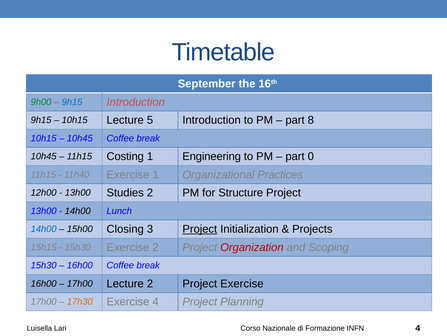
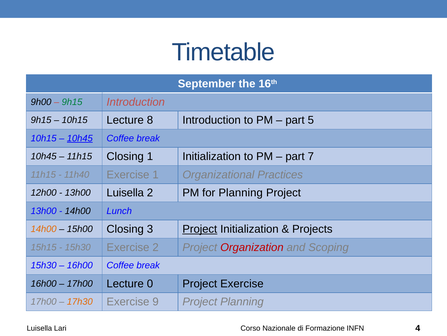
9h00 colour: green -> black (41, 102)
9h15 colour: blue -> green (72, 102)
5: 5 -> 8 (150, 120)
8: 8 -> 5 (311, 120)
10h45 underline: none -> present (80, 138)
11h15 Costing: Costing -> Closing (125, 156)
1 Engineering: Engineering -> Initialization (212, 156)
0: 0 -> 7 (311, 156)
13h00 Studies: Studies -> Luisella (125, 192)
for Structure: Structure -> Planning (241, 192)
14h00 colour: blue -> orange (44, 229)
Lecture 2: 2 -> 0 (150, 283)
Exercise 4: 4 -> 9 (156, 301)
